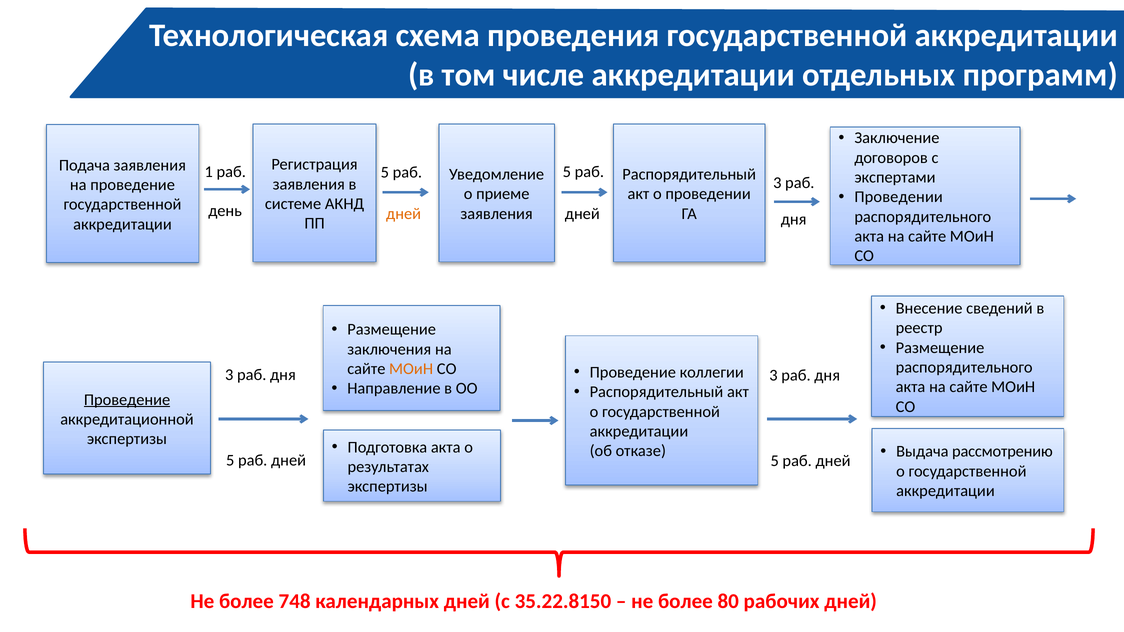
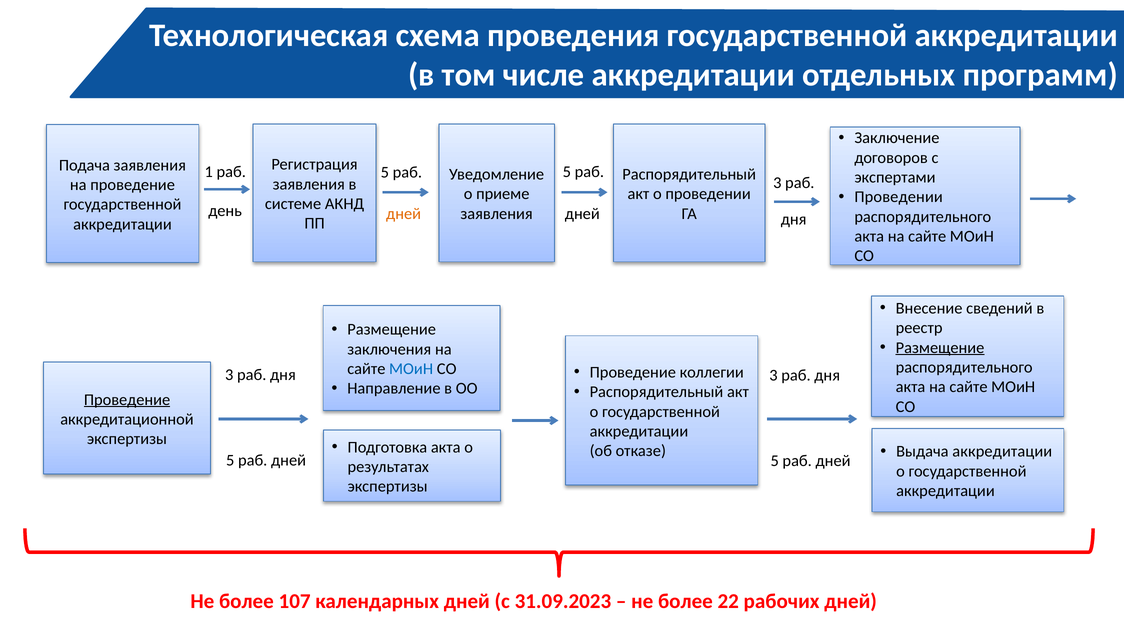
Размещение underline: none -> present (940, 348)
МОиН colour: orange -> blue (411, 369)
Выдача рассмотрению: рассмотрению -> аккредитации (1002, 452)
748: 748 -> 107 (295, 602)
35.22.8150: 35.22.8150 -> 31.09.2023 (563, 602)
80: 80 -> 22 (728, 602)
